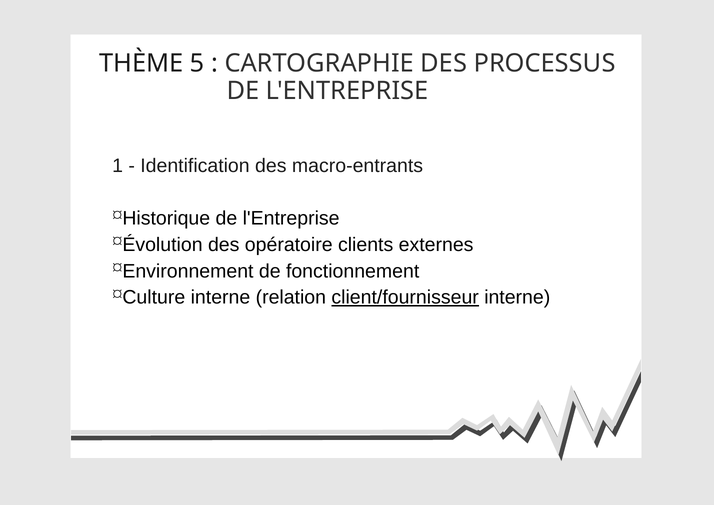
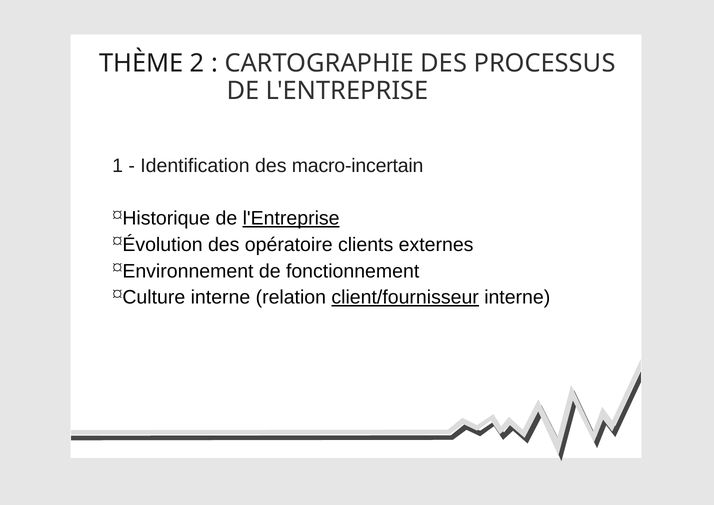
5: 5 -> 2 (197, 63)
macro-entrants: macro-entrants -> macro-incertain (358, 166)
l'Entreprise underline: none -> present (291, 218)
